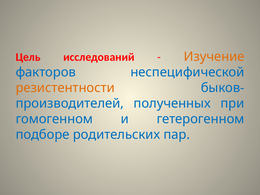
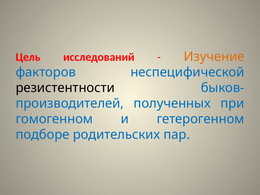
резистентности colour: orange -> black (65, 88)
